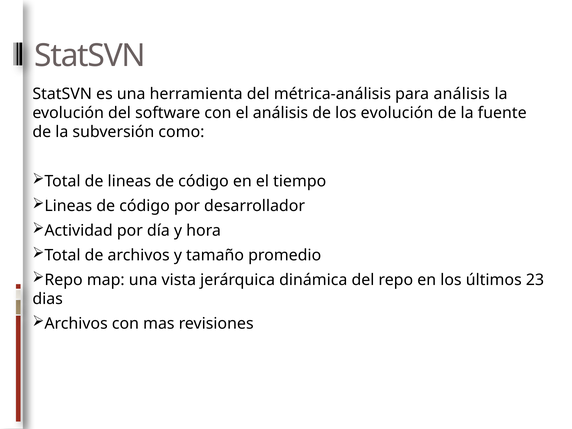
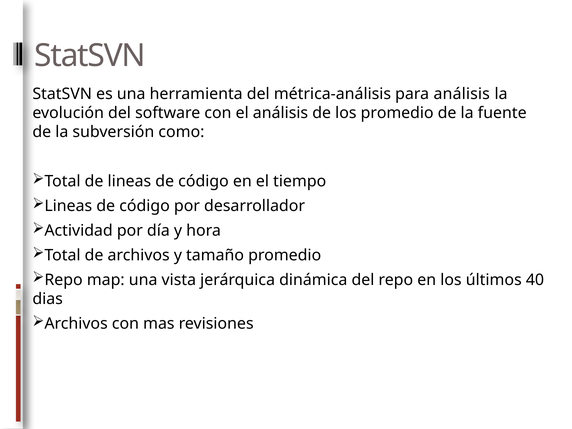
los evolución: evolución -> promedio (397, 113)
23: 23 -> 40 (535, 280)
